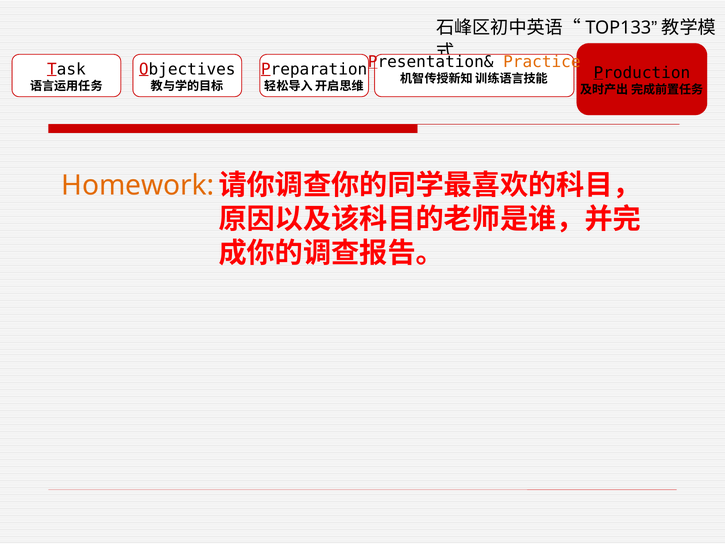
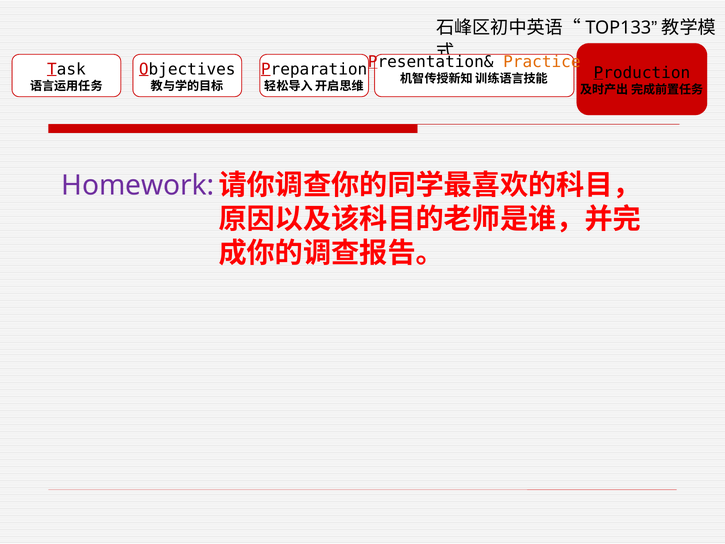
Homework colour: orange -> purple (138, 186)
